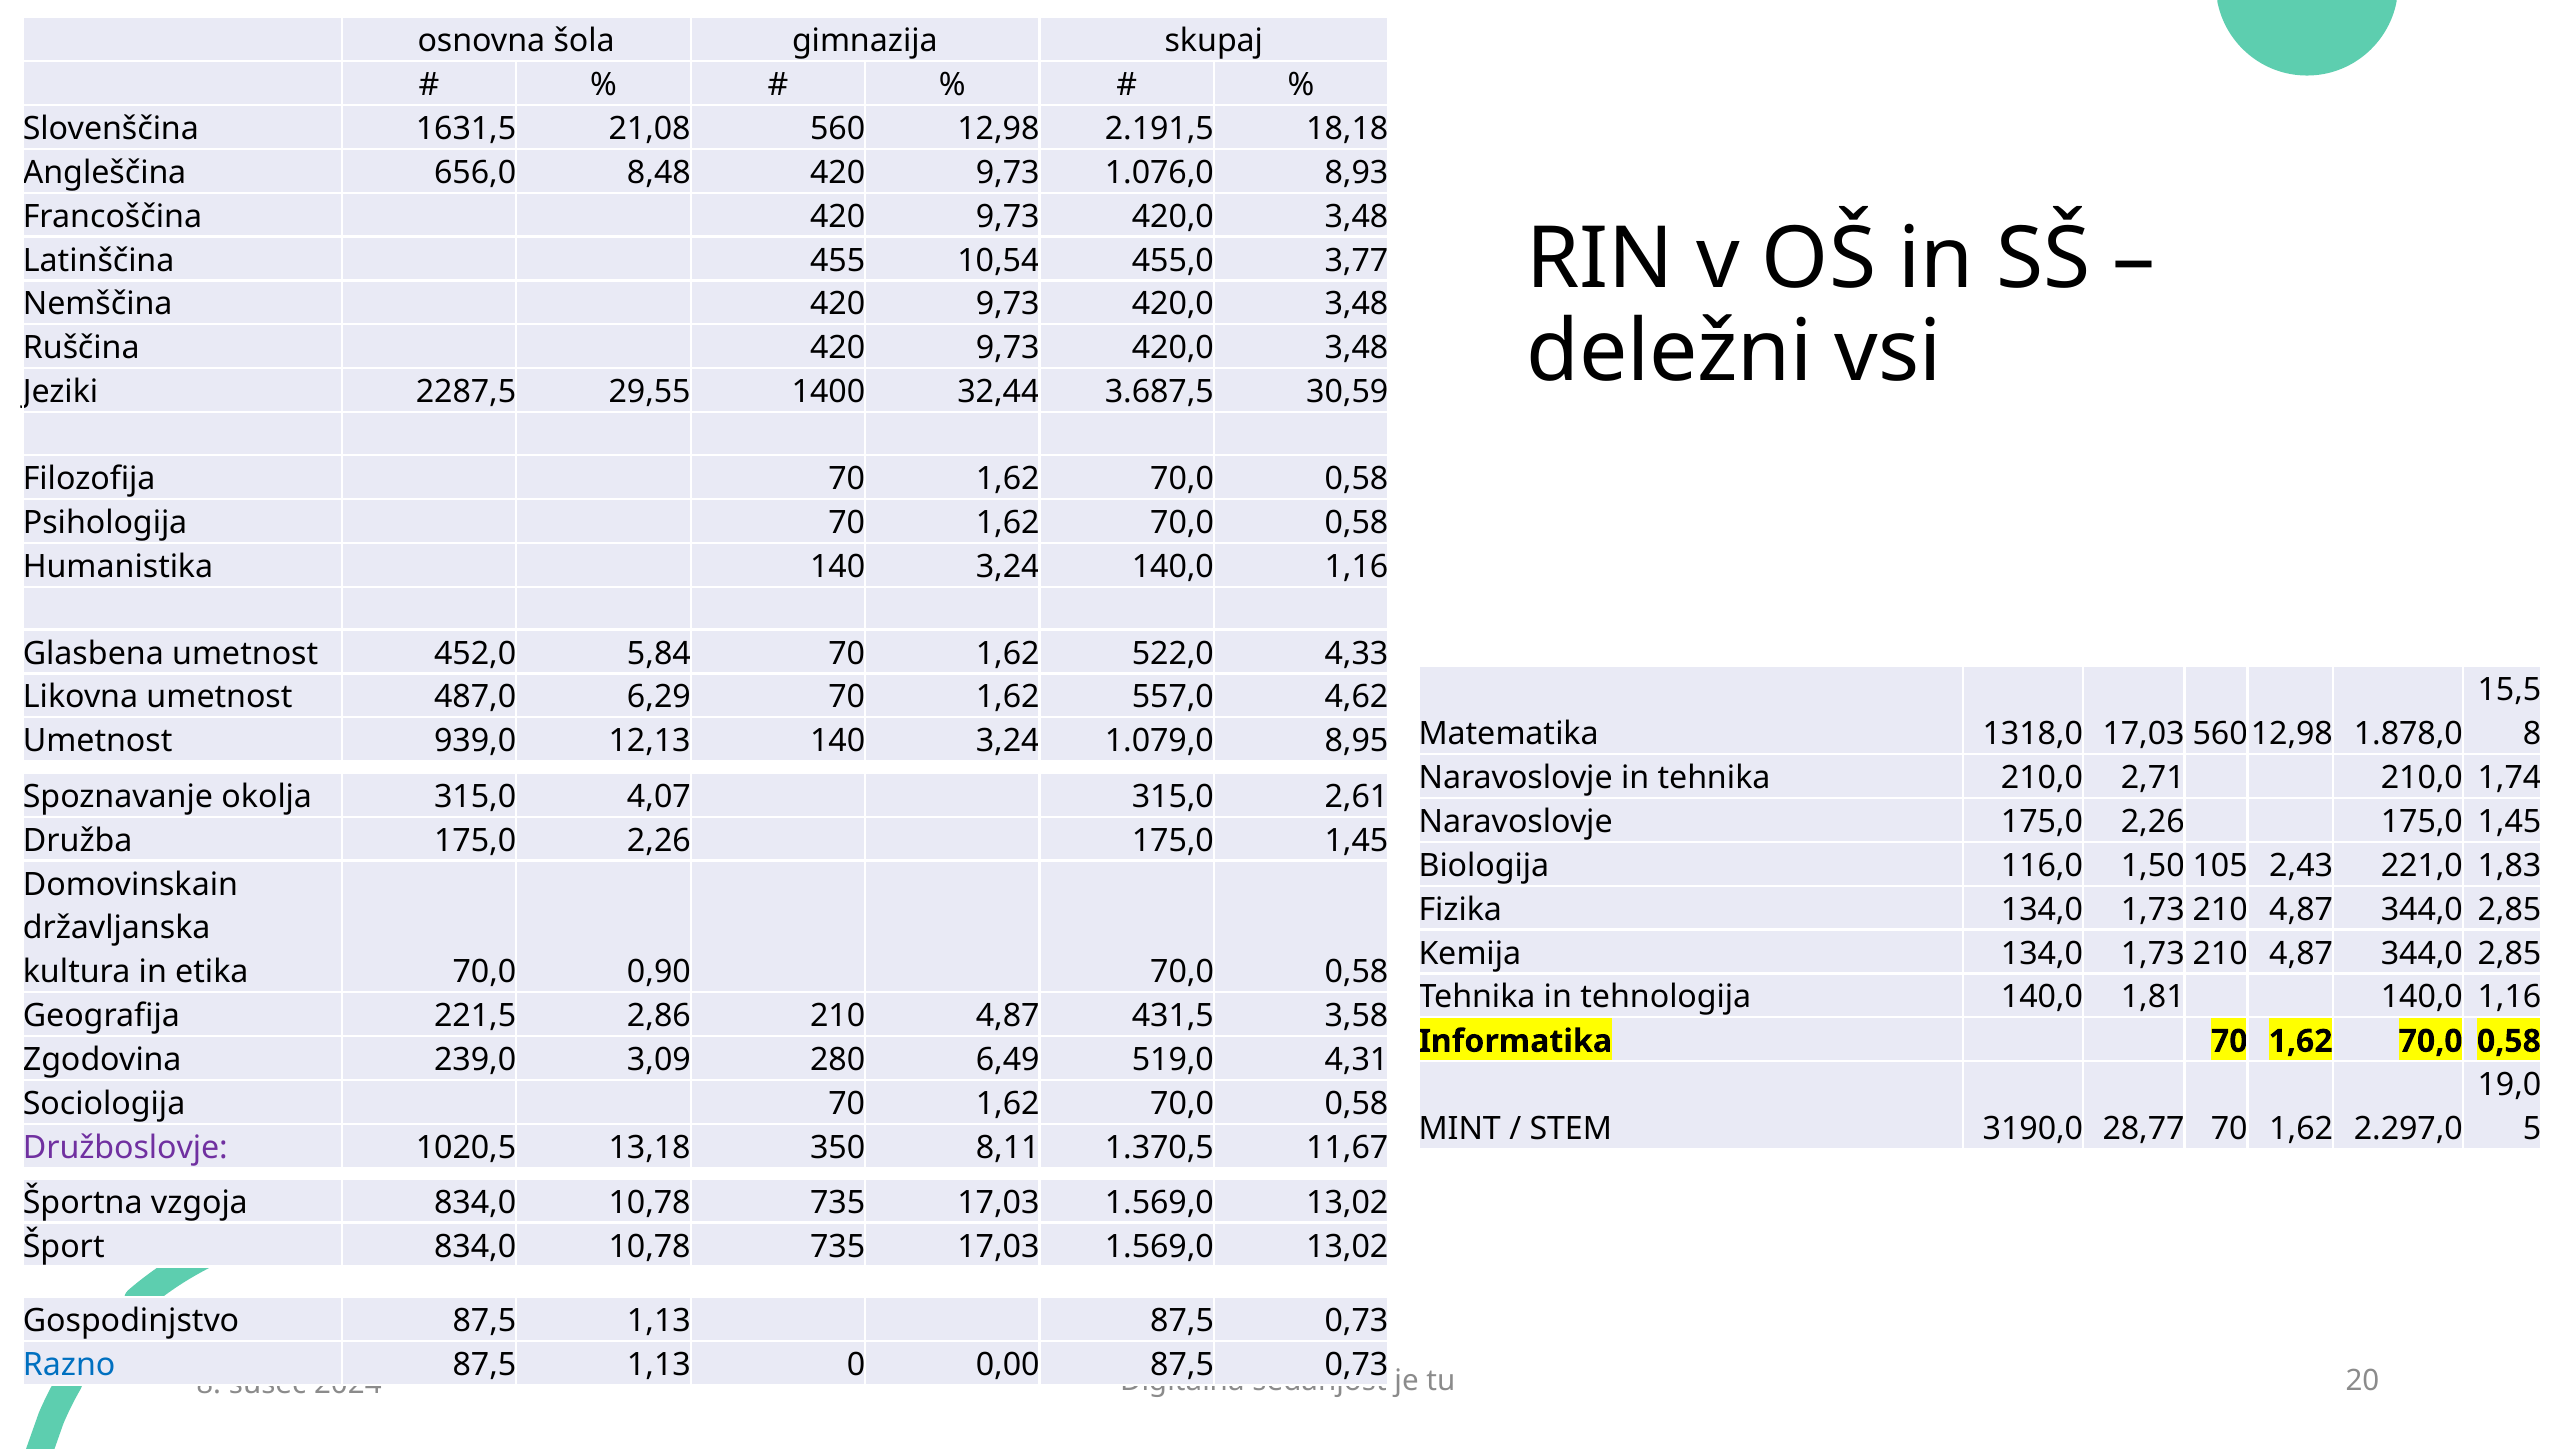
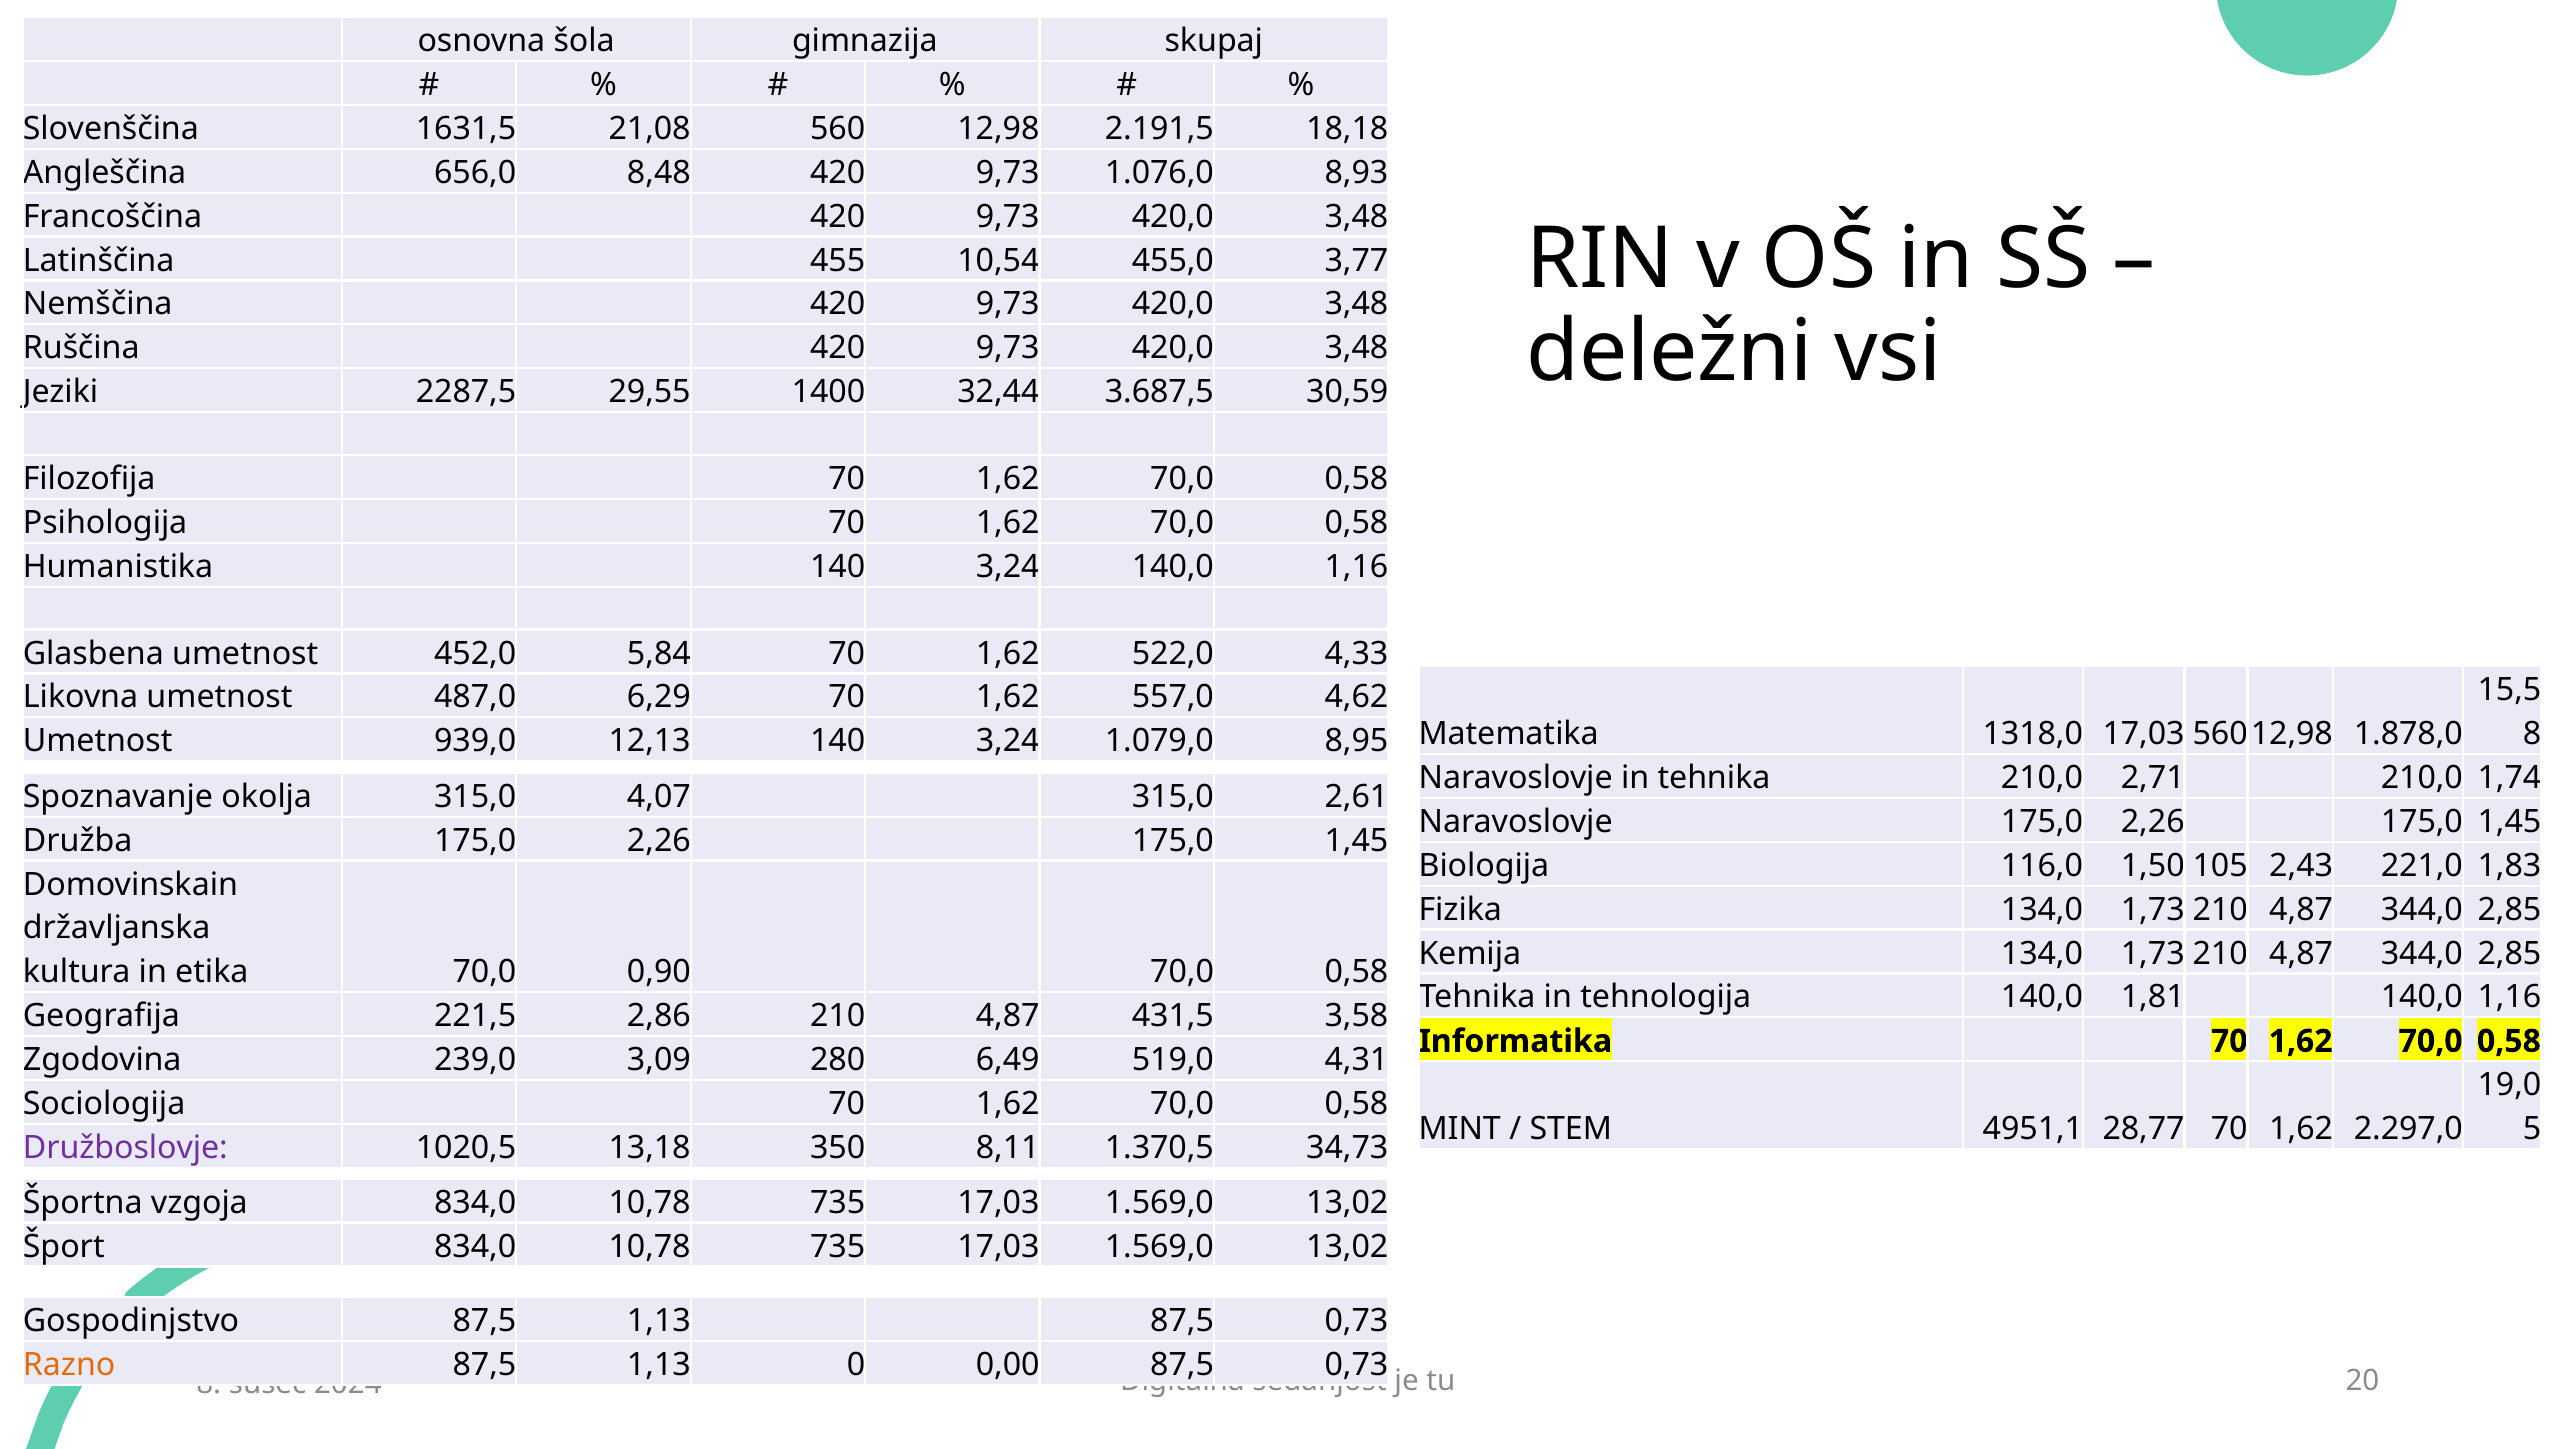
3190,0: 3190,0 -> 4951,1 (2033, 1129)
11,67: 11,67 -> 34,73 (1347, 1148)
Razno colour: blue -> orange (69, 1365)
